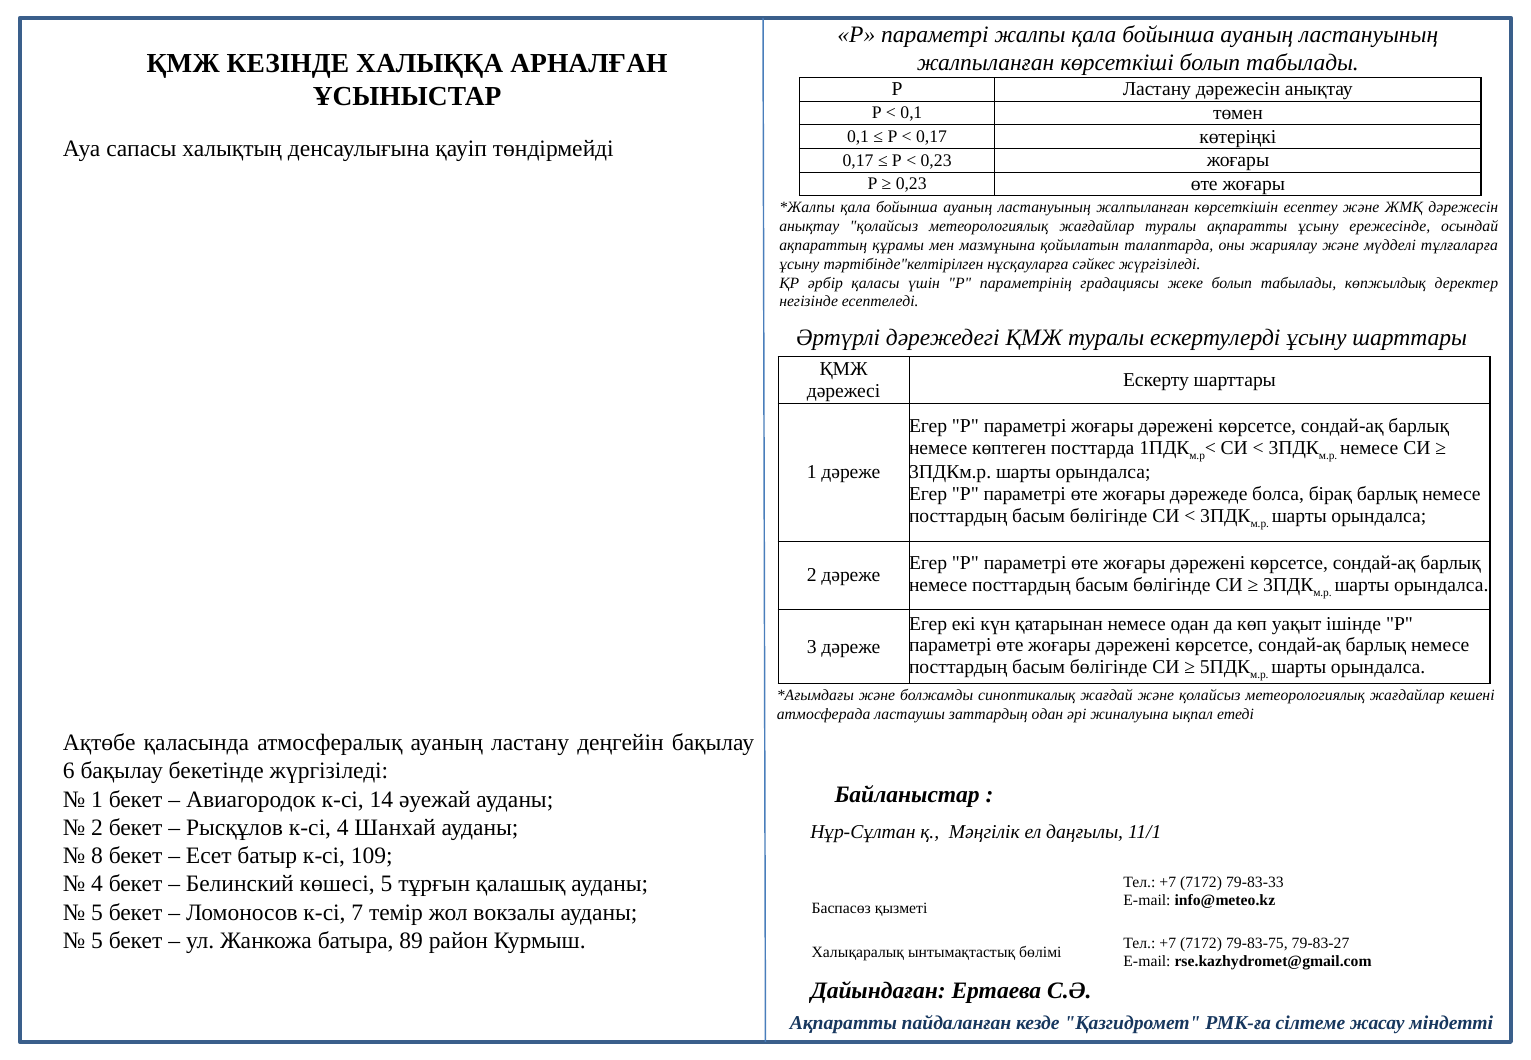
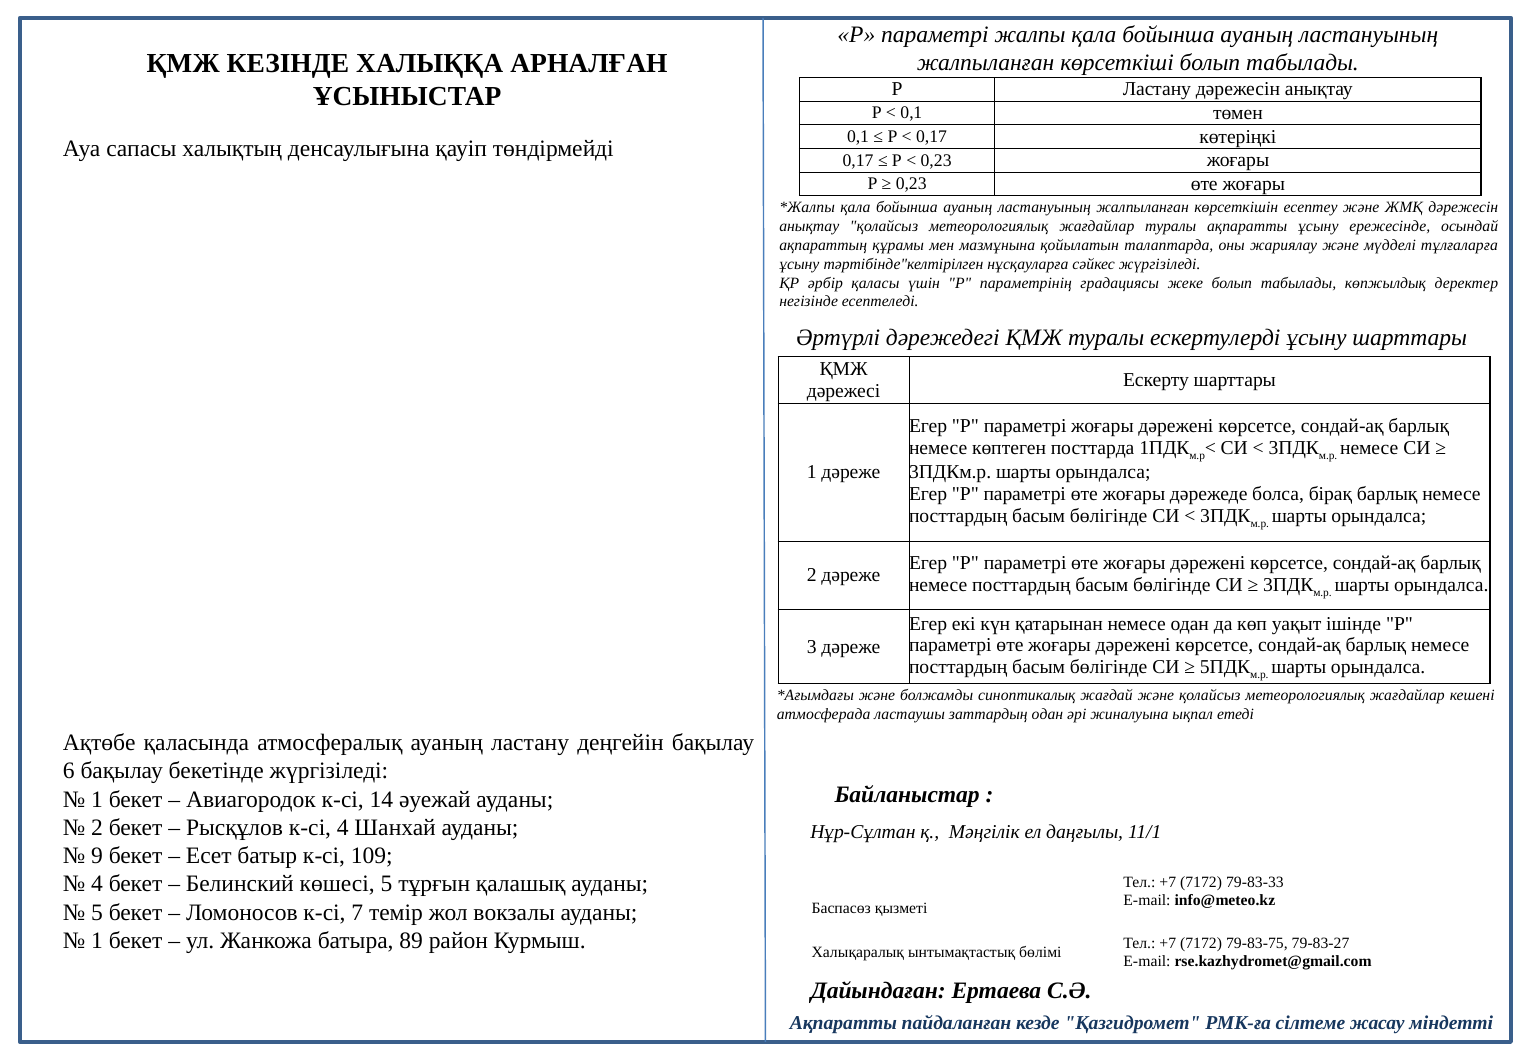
8: 8 -> 9 (97, 856)
5: 5 -> 1 (97, 941)
